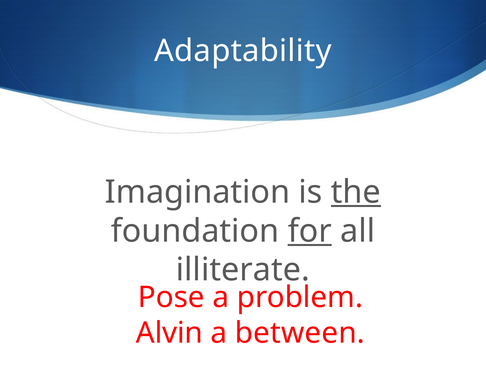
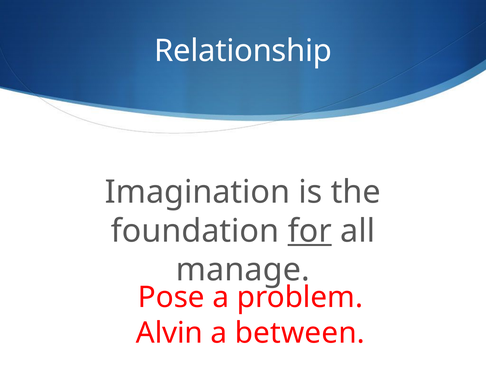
Adaptability: Adaptability -> Relationship (243, 51)
the underline: present -> none (356, 192)
illiterate: illiterate -> manage (243, 270)
